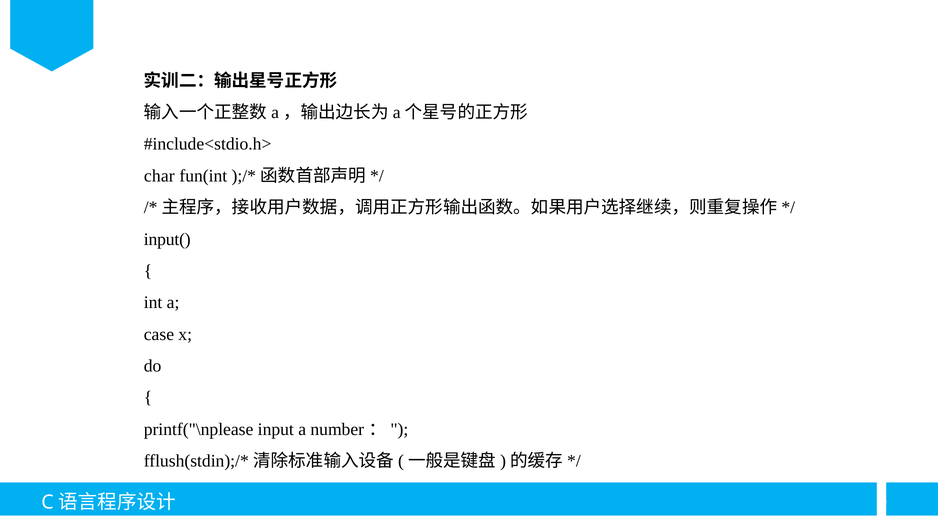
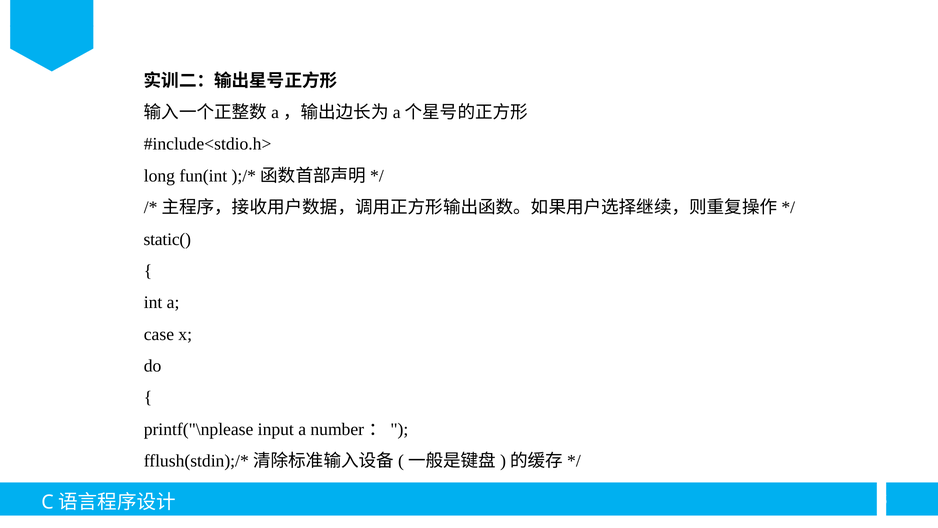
char: char -> long (159, 176)
input(: input( -> static( (167, 239)
